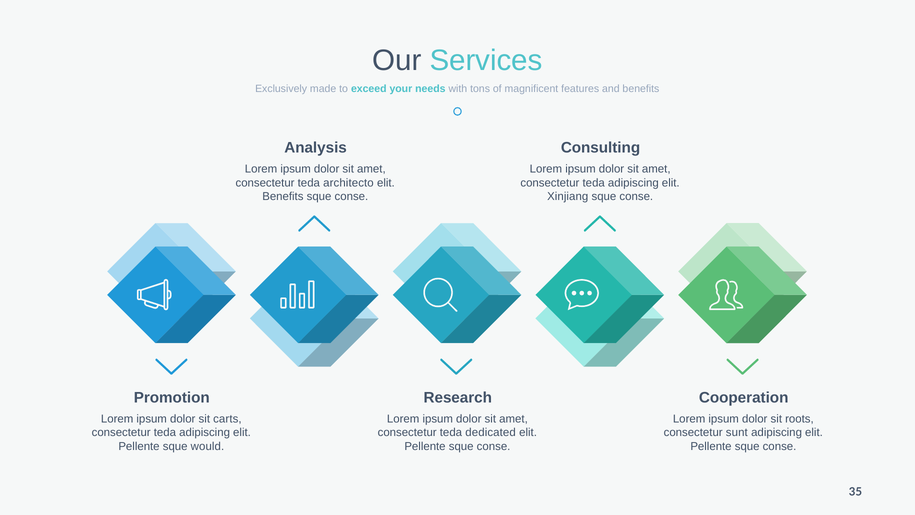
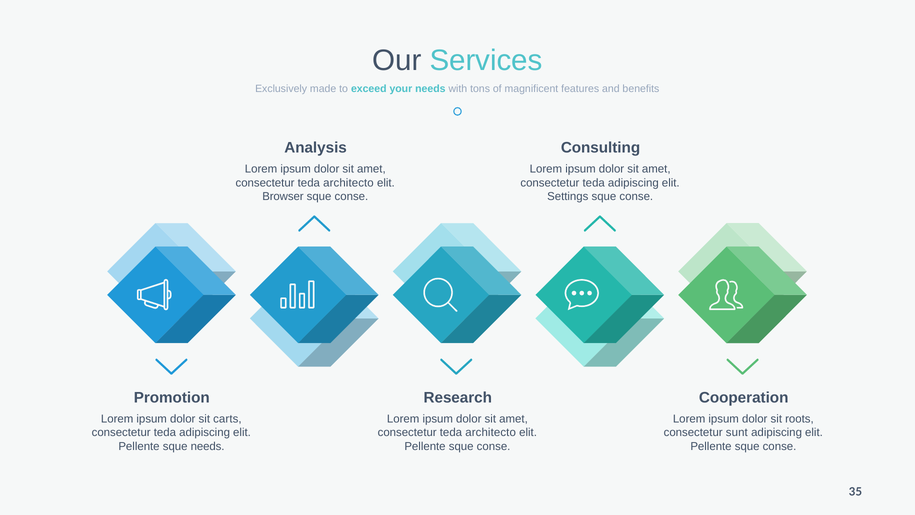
Benefits: Benefits -> Browser (283, 197)
Xinjiang: Xinjiang -> Settings (568, 197)
dedicated: dedicated -> architecto (491, 432)
sque would: would -> needs (208, 446)
